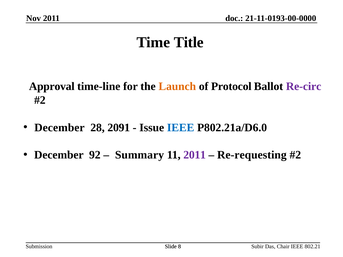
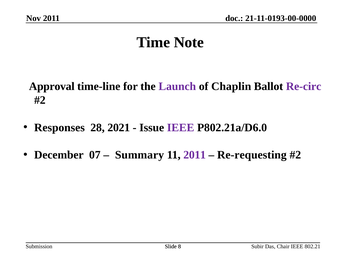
Title: Title -> Note (189, 43)
Launch colour: orange -> purple (177, 87)
Protocol: Protocol -> Chaplin (231, 87)
December: December -> Responses (59, 128)
2091: 2091 -> 2021 (119, 128)
IEEE colour: blue -> purple (181, 128)
92: 92 -> 07 (95, 155)
